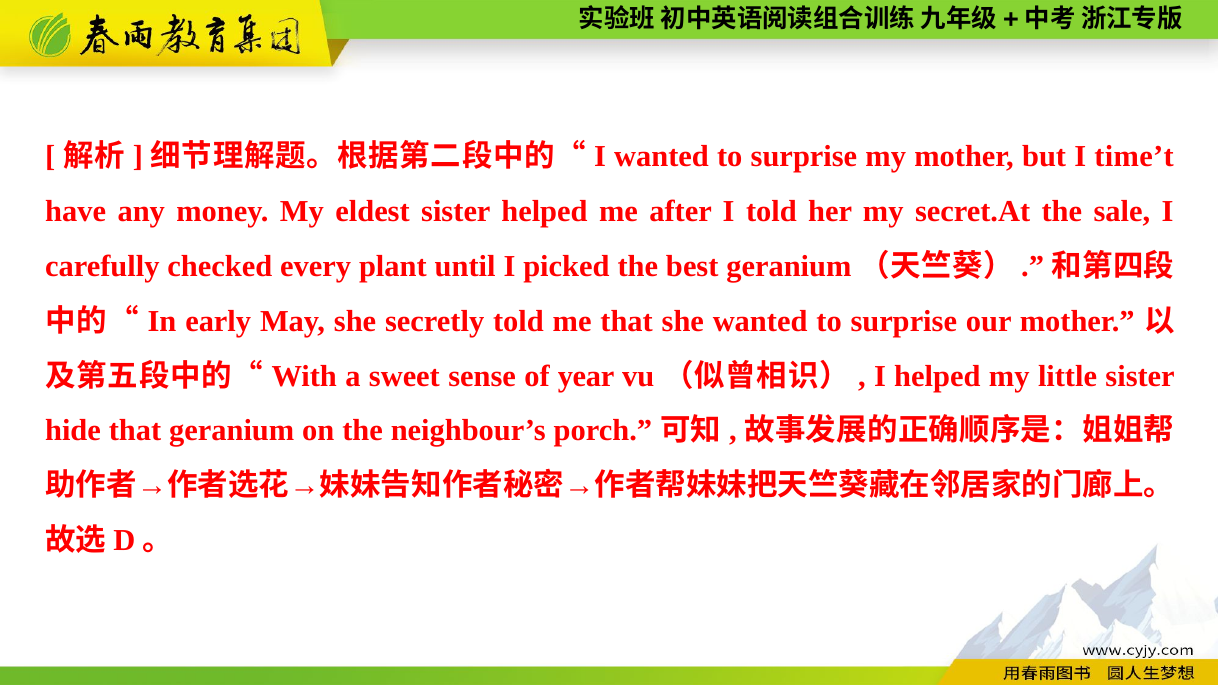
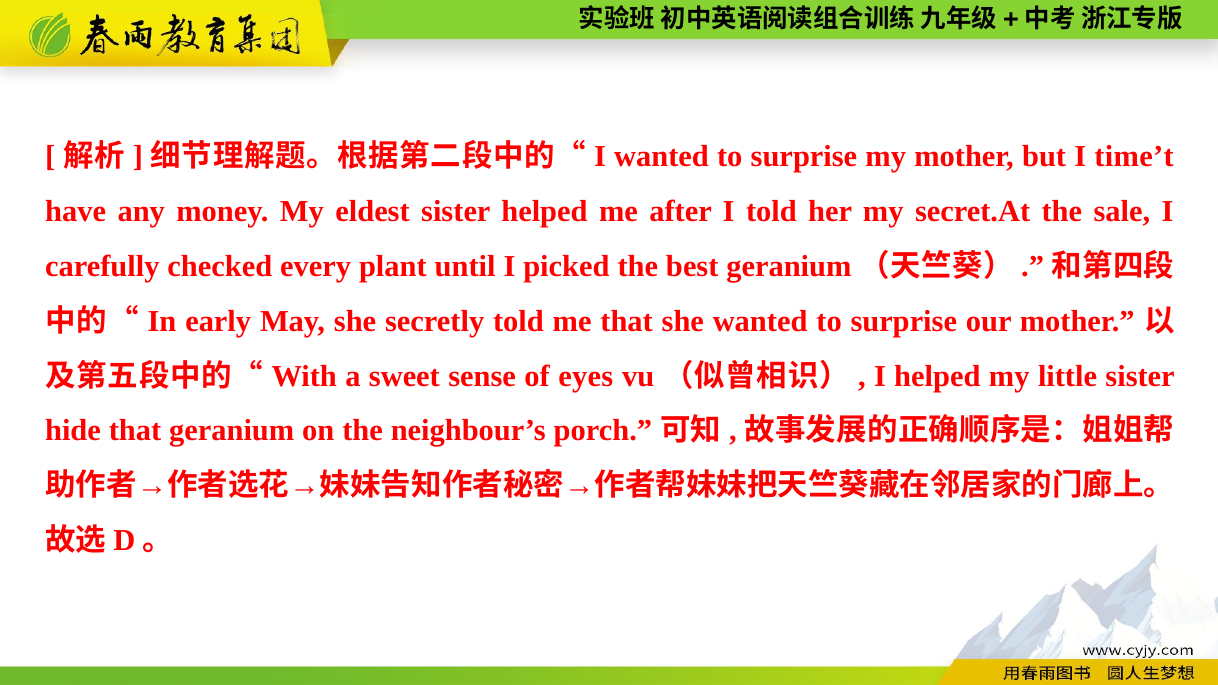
year: year -> eyes (586, 376)
